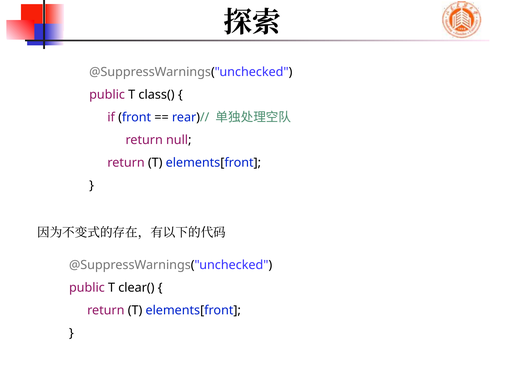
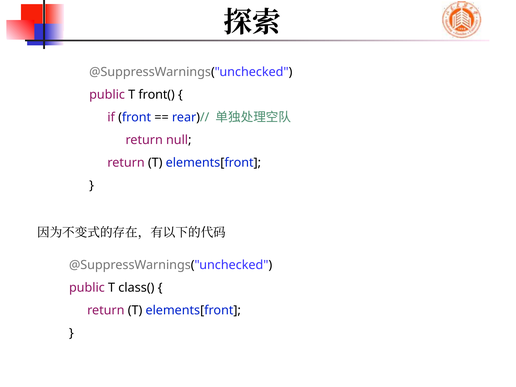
class(: class( -> front( (157, 95)
clear(: clear( -> class( (136, 288)
